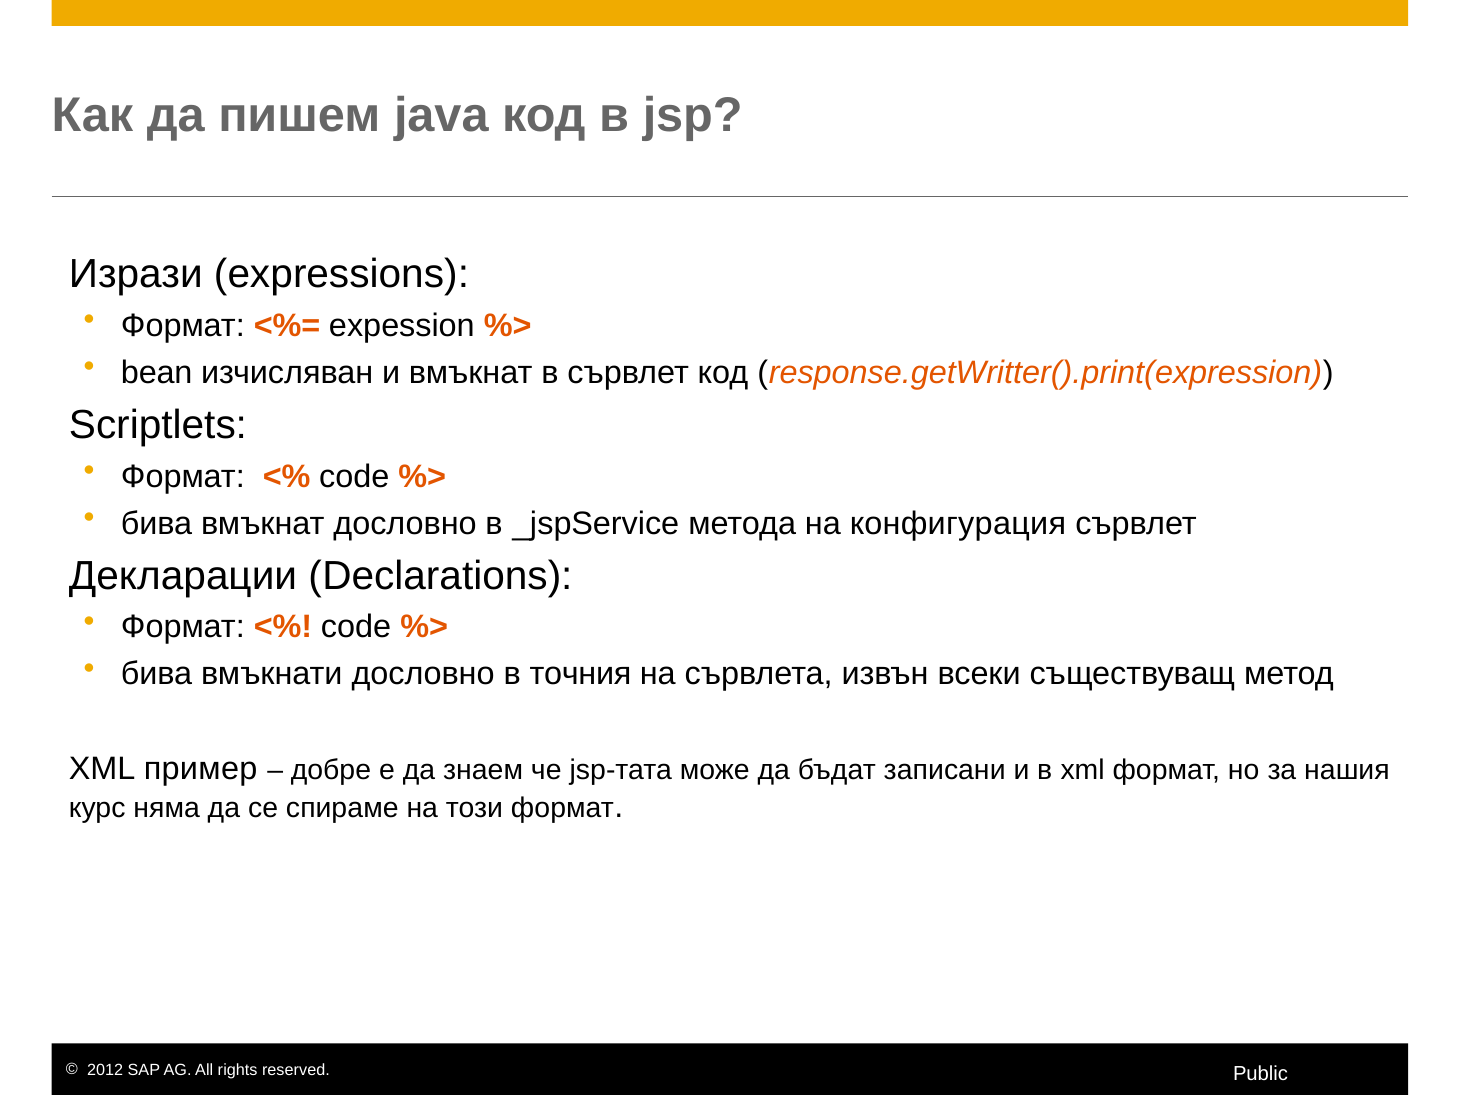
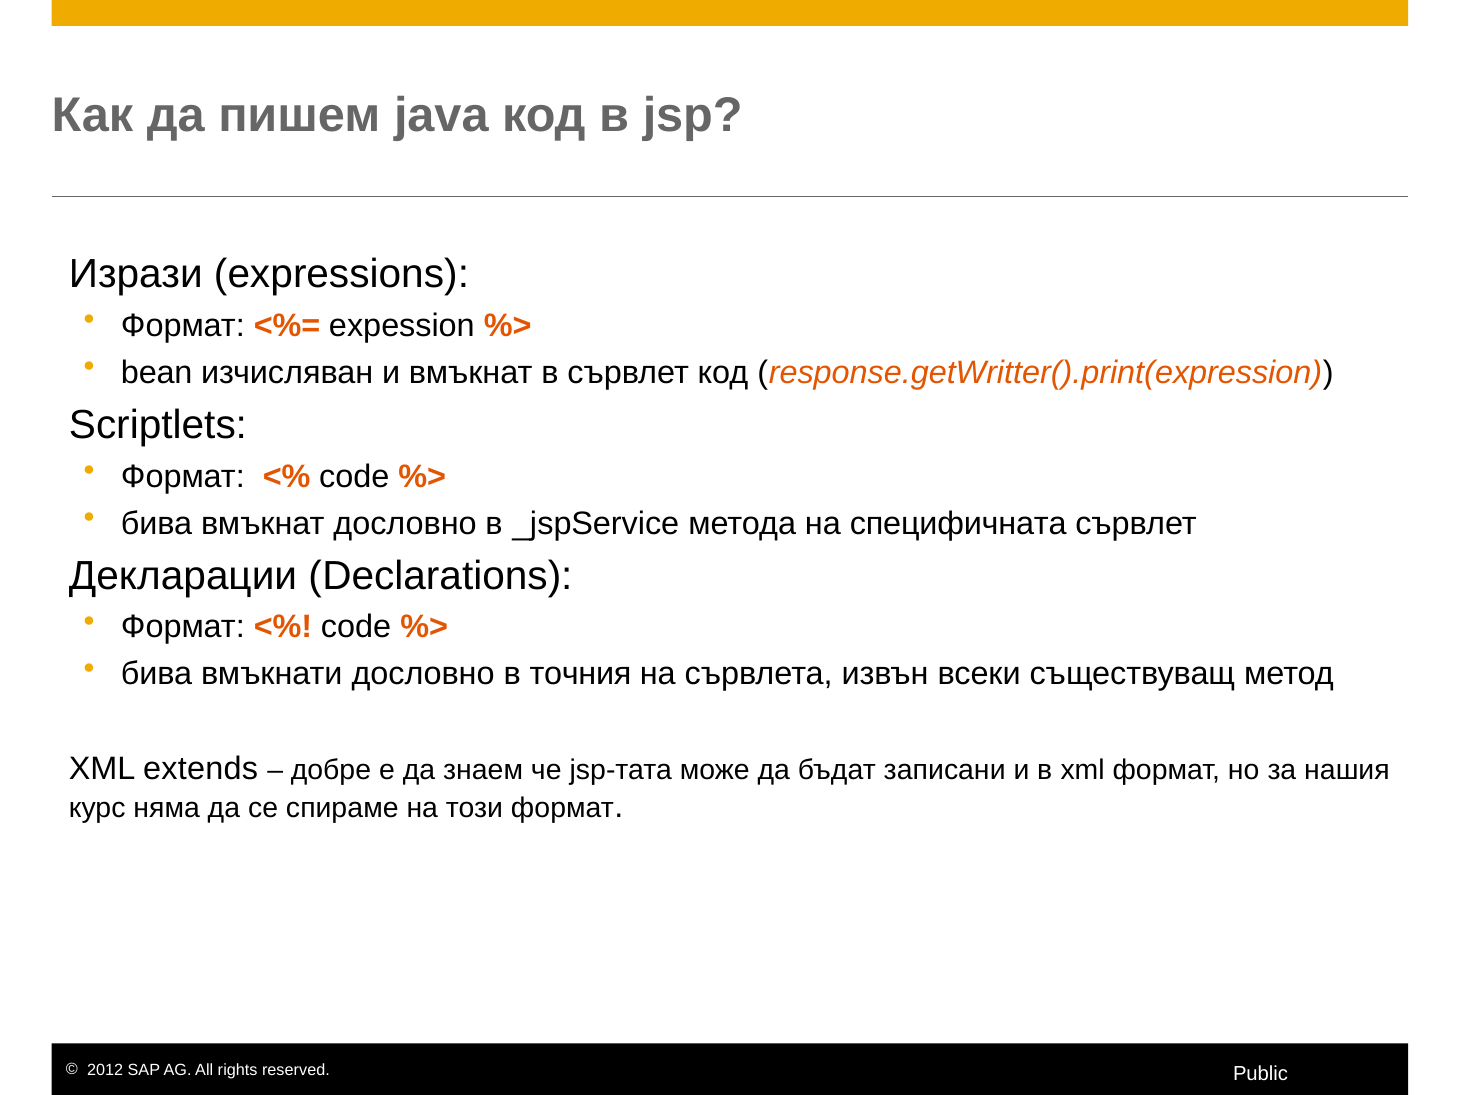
конфигурация: конфигурация -> специфичната (958, 523)
пример: пример -> extends (201, 768)
